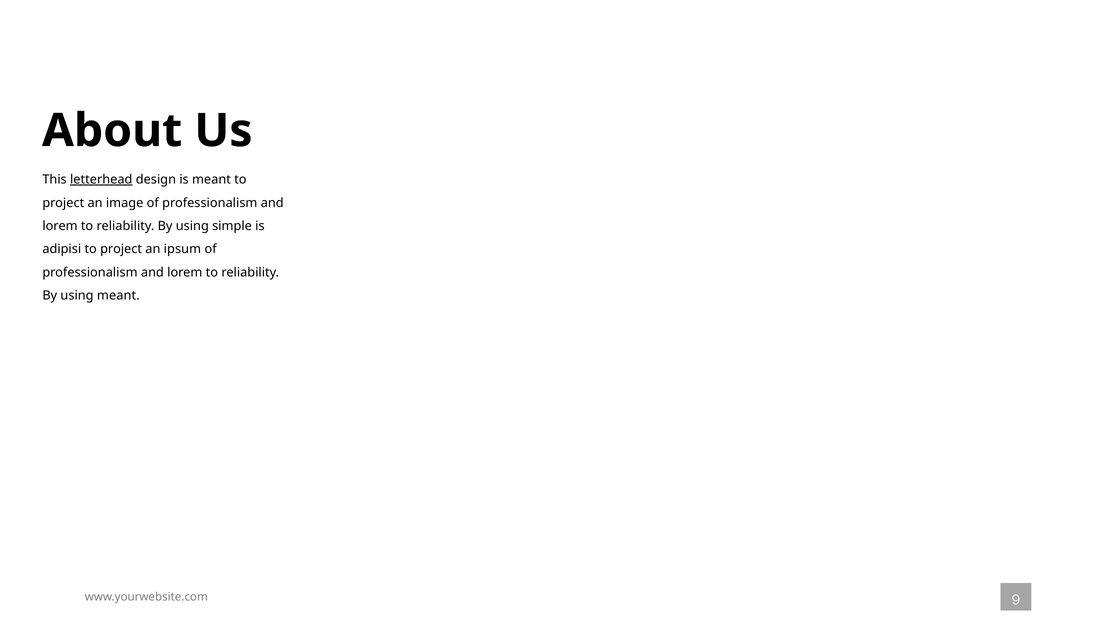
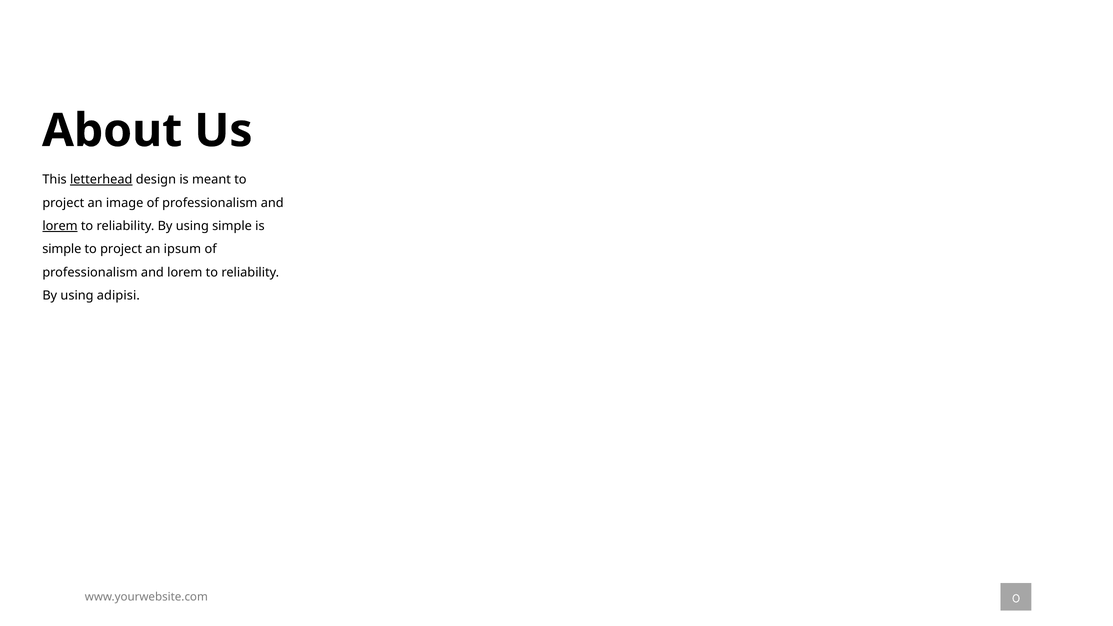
lorem underline: none -> present (60, 226)
adipisi: adipisi -> simple (62, 249)
using meant: meant -> adipisi (118, 296)
9: 9 -> 0 (1016, 598)
